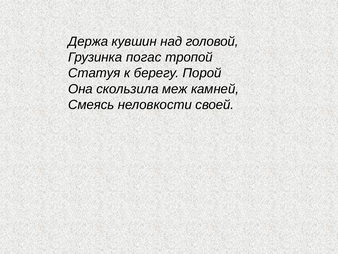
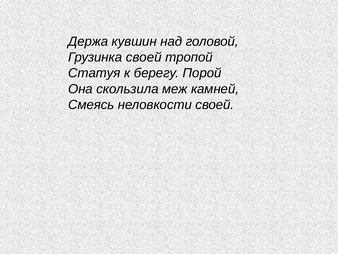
Грузинка погас: погас -> своей (144, 57)
